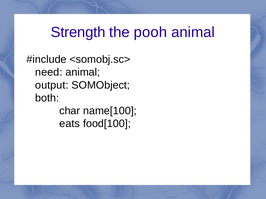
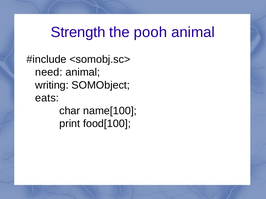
output: output -> writing (52, 85)
both: both -> eats (47, 98)
eats: eats -> print (70, 124)
